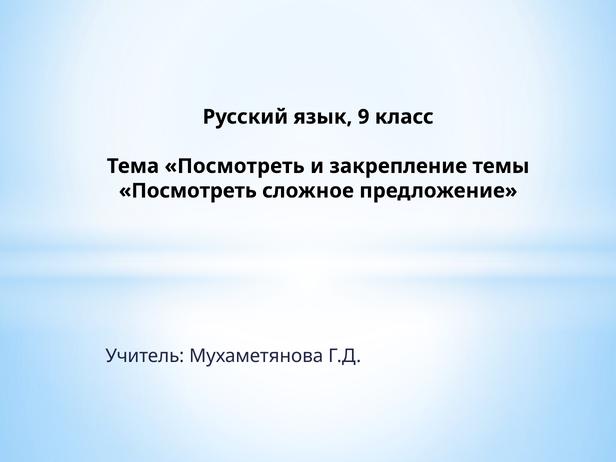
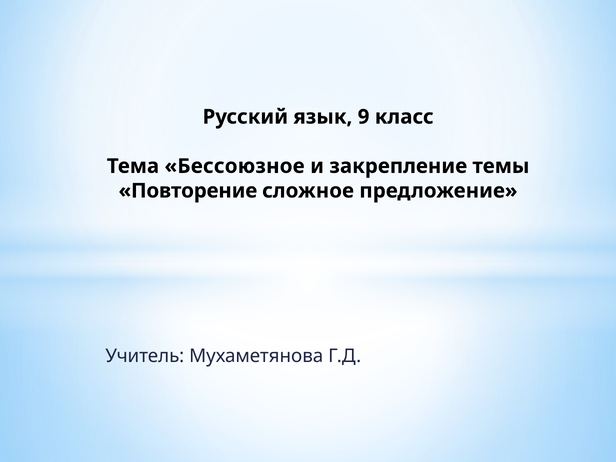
Тема Посмотреть: Посмотреть -> Бессоюзное (235, 166)
Посмотреть: Посмотреть -> Повторение (188, 191)
